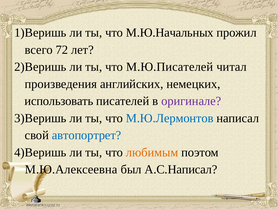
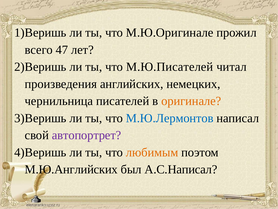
М.Ю.Начальных: М.Ю.Начальных -> М.Ю.Оригинале (170, 33)
72: 72 -> 47 (62, 50)
использовать: использовать -> чернильница (59, 101)
оригинале colour: purple -> orange (191, 101)
автопортрет colour: blue -> purple (87, 135)
М.Ю.Алексеевна: М.Ю.Алексеевна -> М.Ю.Английских (71, 169)
